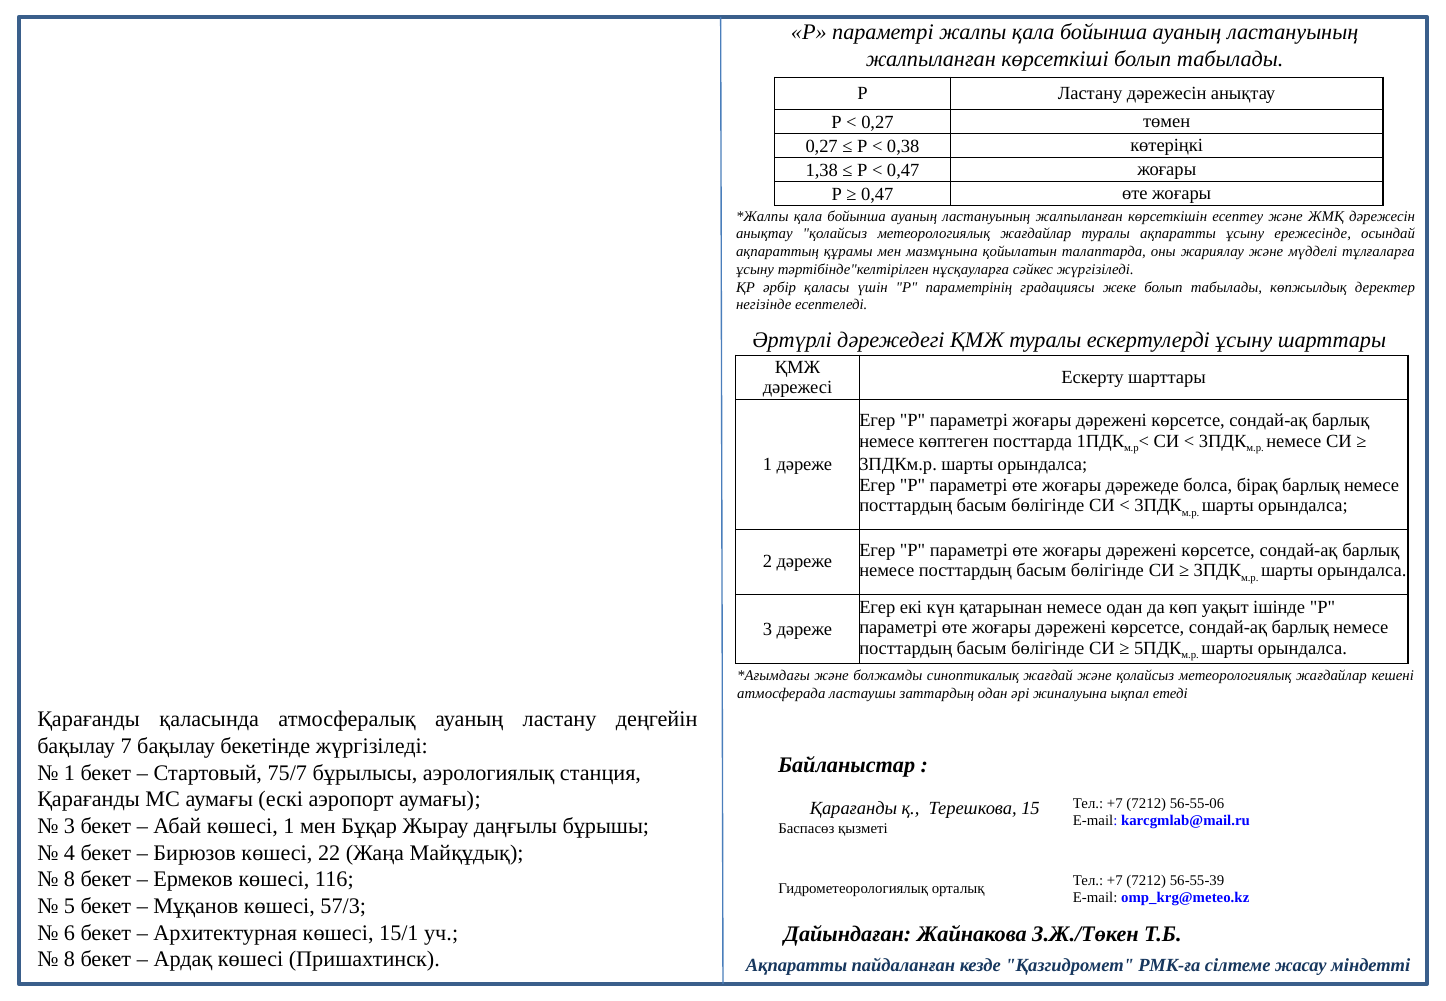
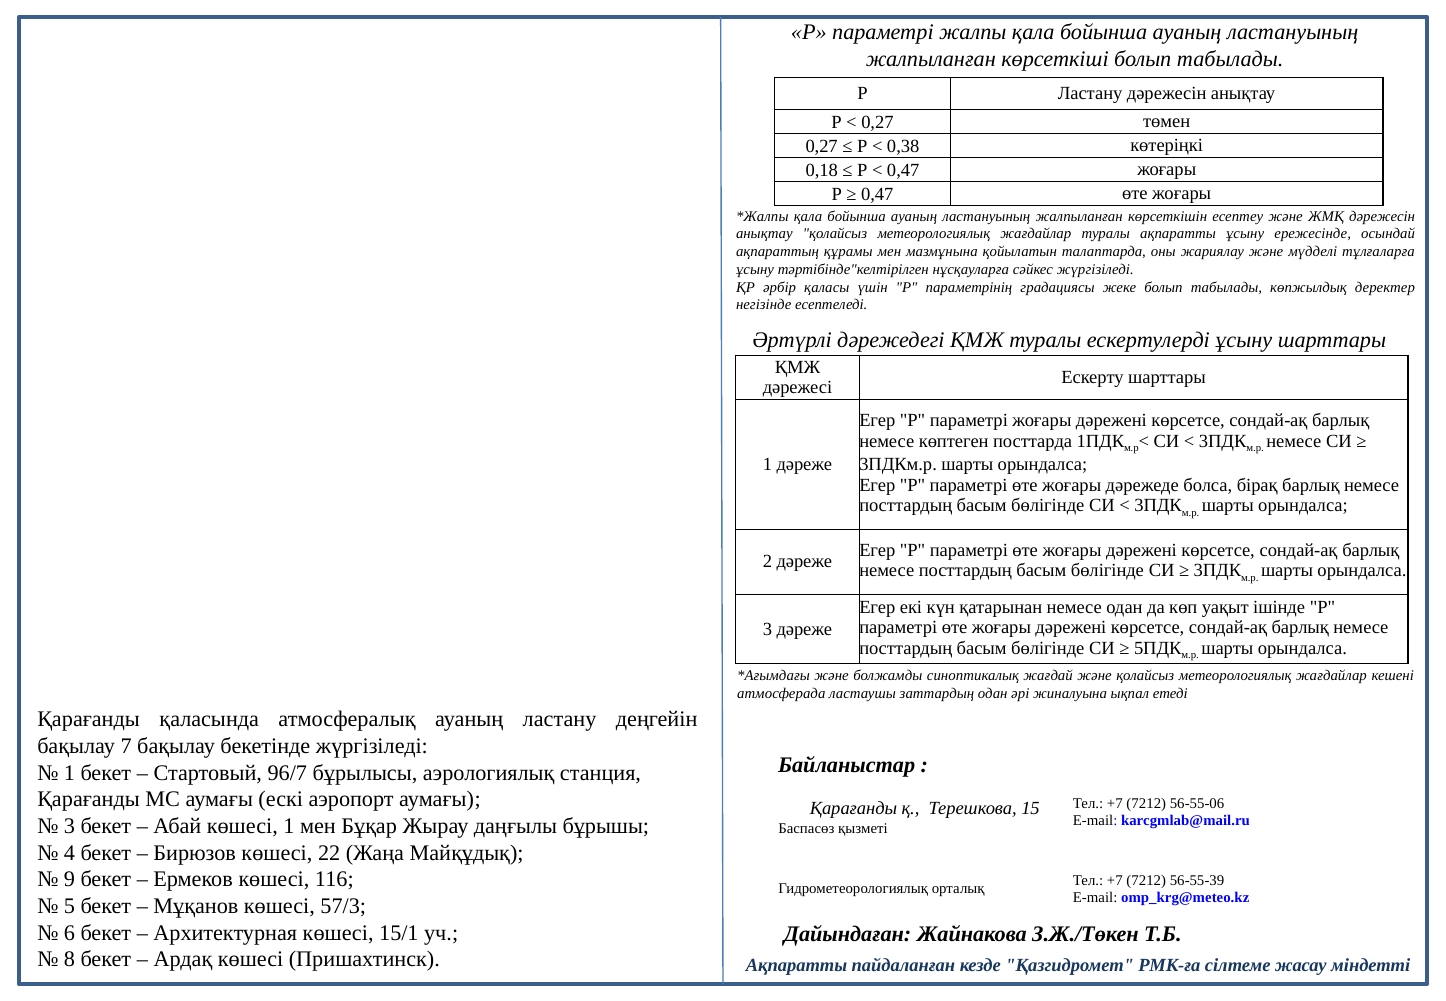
1,38: 1,38 -> 0,18 (822, 170)
75/7: 75/7 -> 96/7 (287, 773)
8: 8 -> 9 (70, 880)
